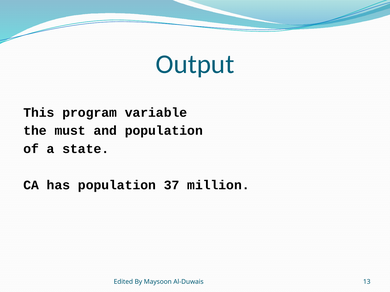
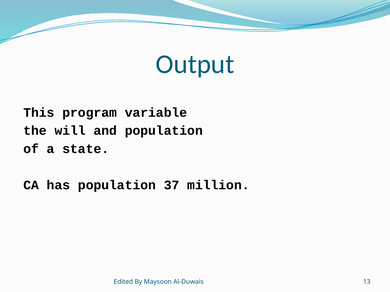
must: must -> will (70, 131)
